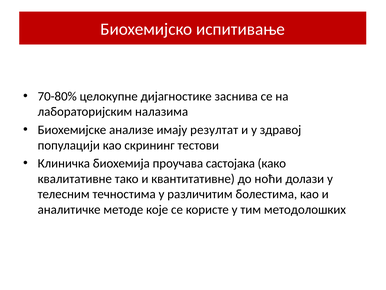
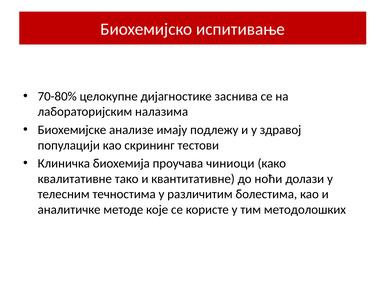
резултат: резултат -> подлежу (214, 130)
састојака: састојака -> чиниоци (230, 163)
